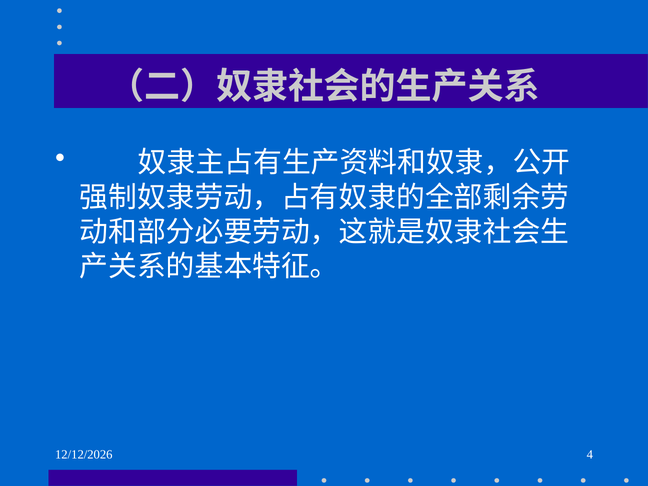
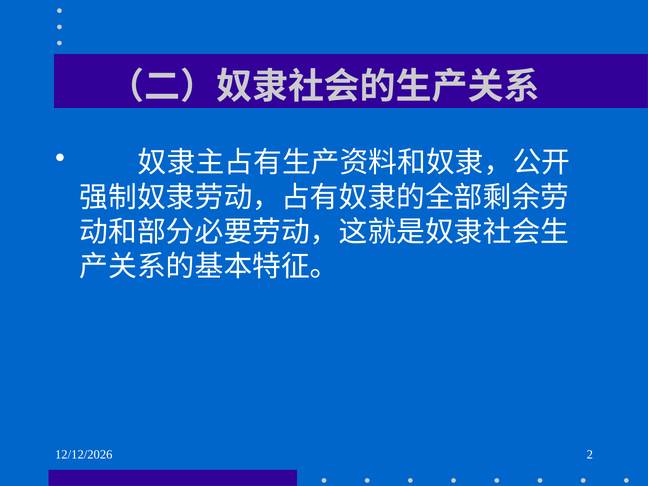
4: 4 -> 2 (590, 454)
